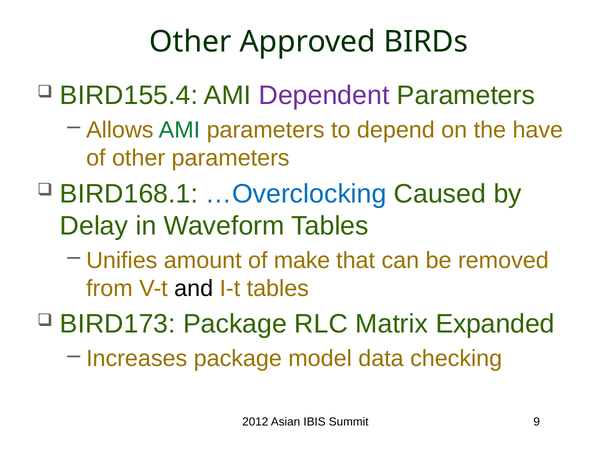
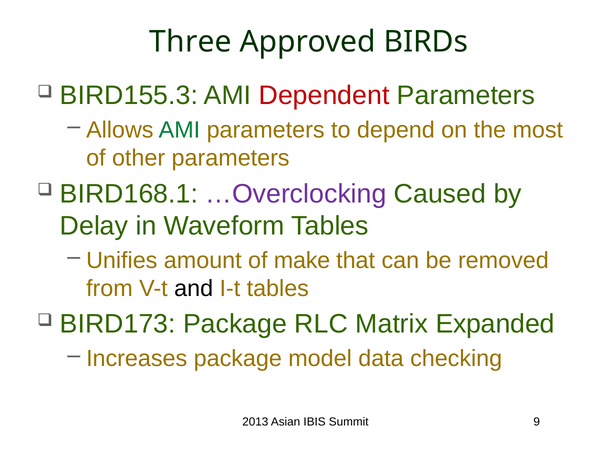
Other: Other -> Three (191, 42)
BIRD155.4: BIRD155.4 -> BIRD155.3 (129, 95)
Dependent colour: purple -> red (324, 95)
have: have -> most (538, 130)
…Overclocking colour: blue -> purple (296, 194)
2012: 2012 -> 2013 (255, 422)
